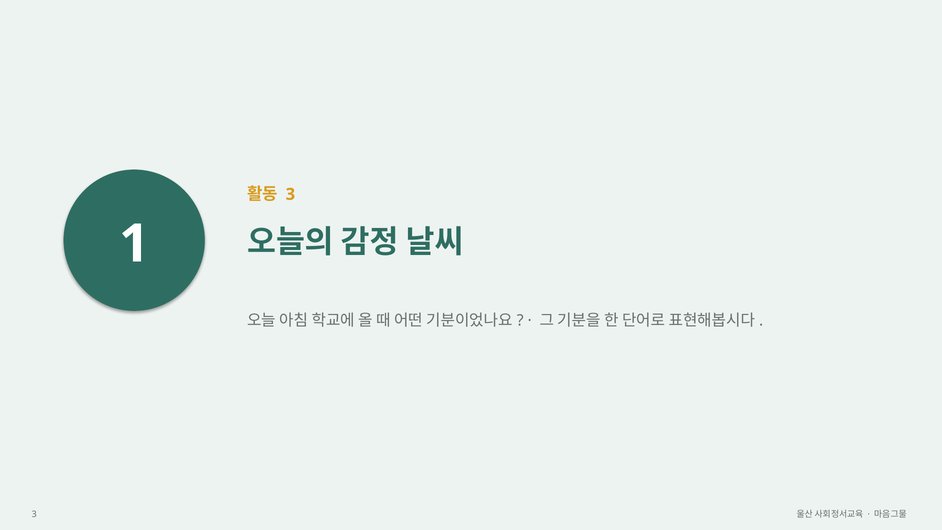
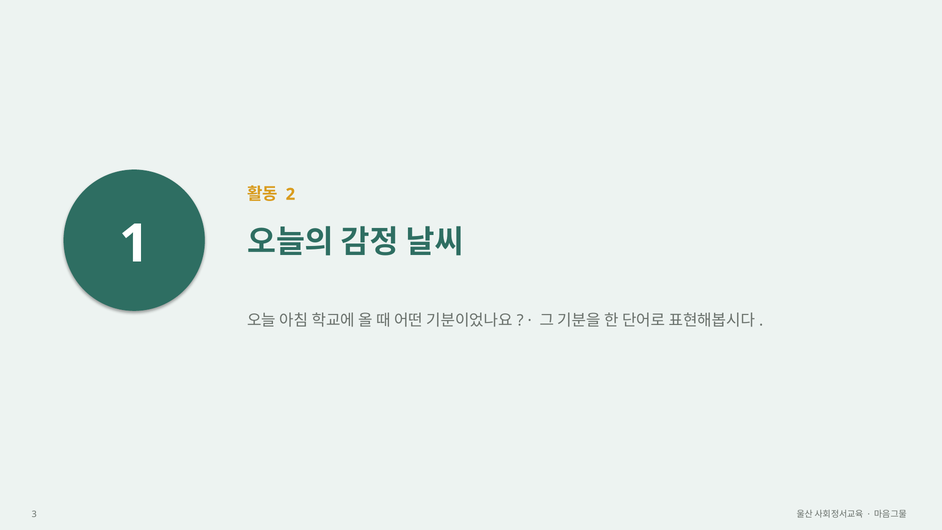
3: 3 -> 2 (290, 194)
